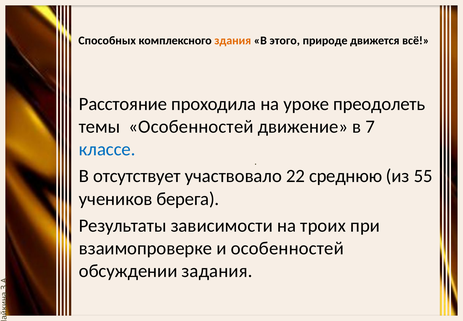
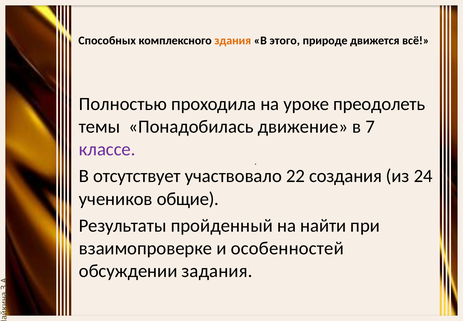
Расстояние: Расстояние -> Полностью (123, 104)
темы Особенностей: Особенностей -> Понадобилась (191, 127)
классе colour: blue -> purple (107, 150)
среднюю: среднюю -> создания (346, 176)
55: 55 -> 24 (423, 176)
берега: берега -> общие (188, 199)
зависимости: зависимости -> пройденный (222, 226)
троих: троих -> найти (323, 226)
